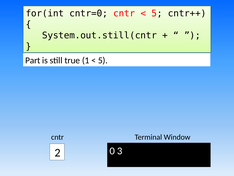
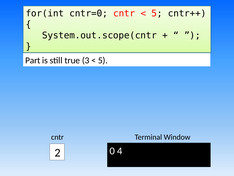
System.out.still(cntr: System.out.still(cntr -> System.out.scope(cntr (99, 35)
1: 1 -> 3 (86, 60)
3: 3 -> 4 (120, 150)
